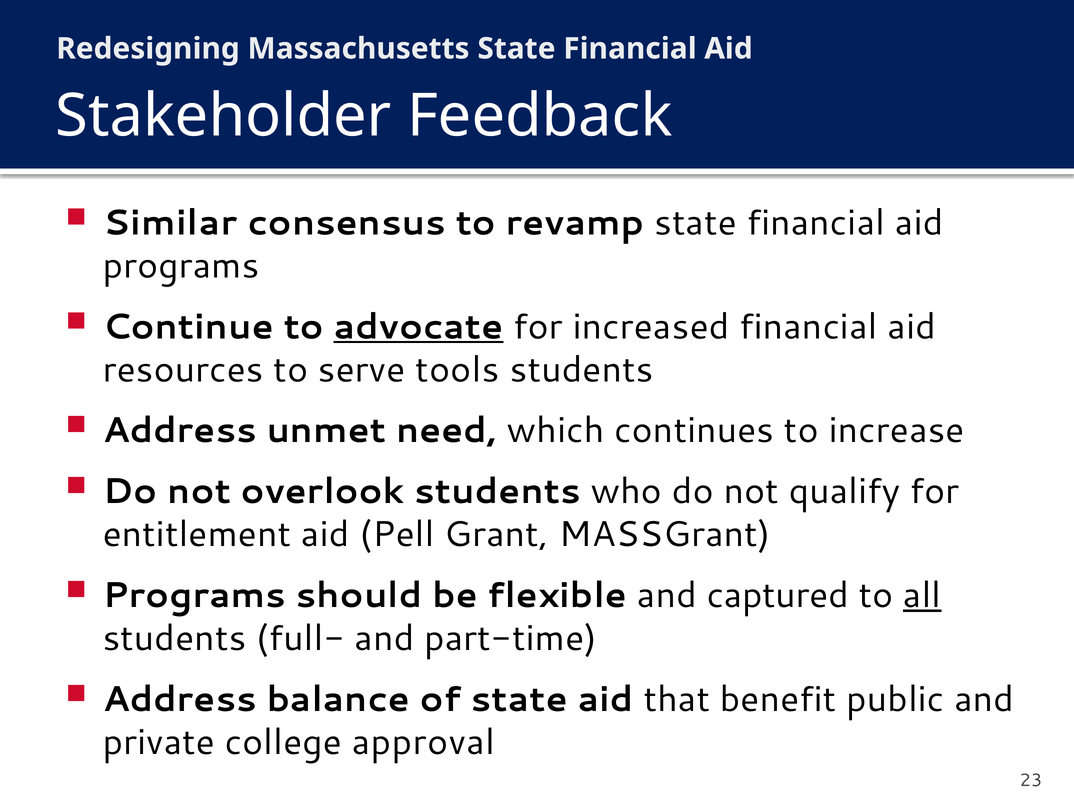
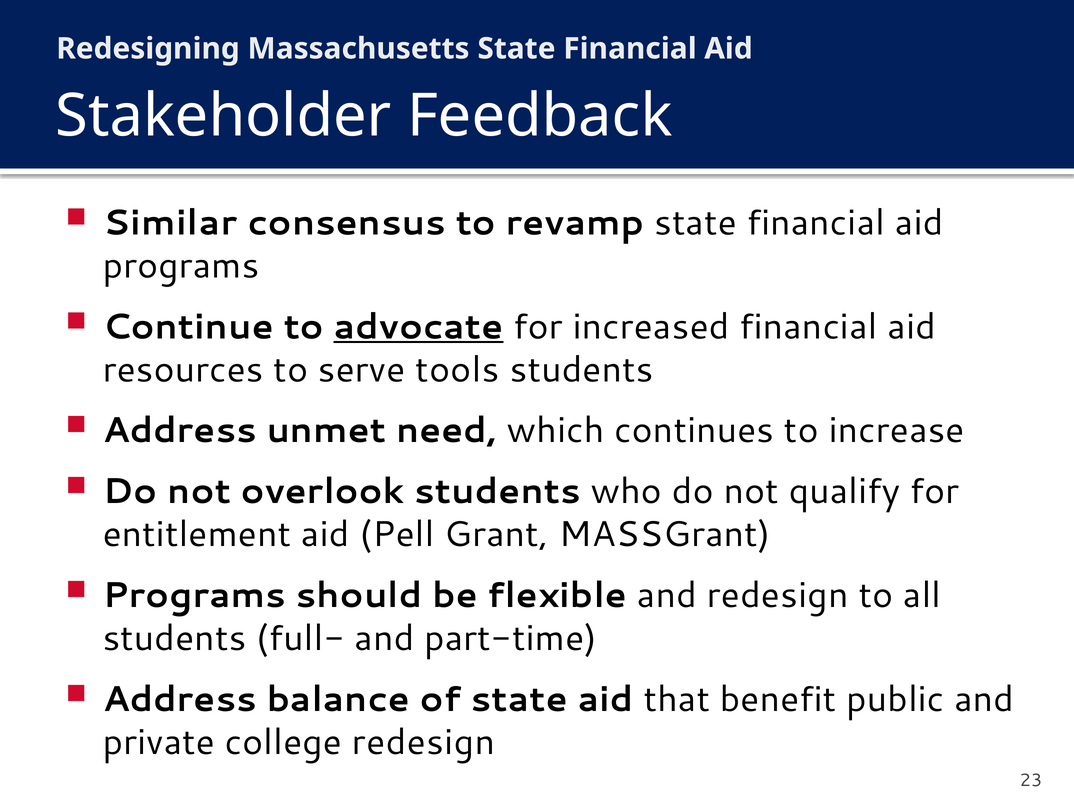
and captured: captured -> redesign (778, 595)
all underline: present -> none (922, 595)
college approval: approval -> redesign (424, 742)
